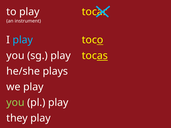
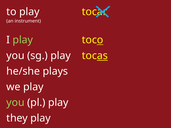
play colour: light blue -> light green (23, 40)
